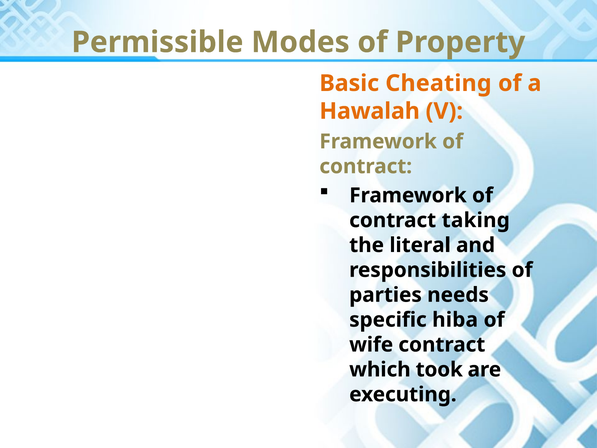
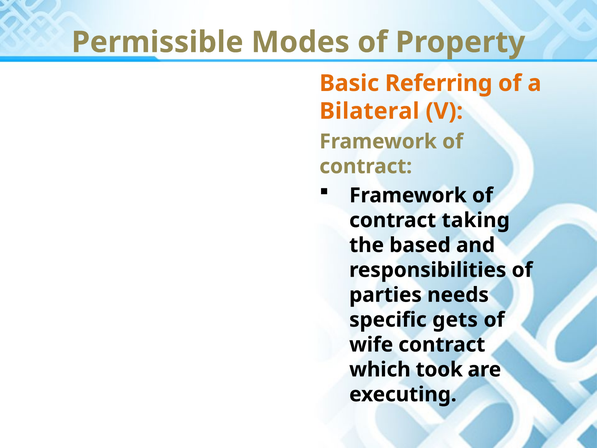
Cheating: Cheating -> Referring (439, 83)
Hawalah: Hawalah -> Bilateral (369, 111)
literal: literal -> based (420, 245)
hiba: hiba -> gets (455, 320)
